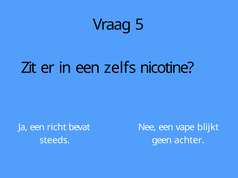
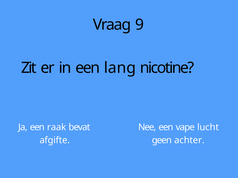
5: 5 -> 9 (140, 25)
zelfs: zelfs -> lang (120, 68)
richt: richt -> raak (57, 128)
blĳkt: blĳkt -> lucht (208, 128)
steeds: steeds -> afgifte (55, 141)
